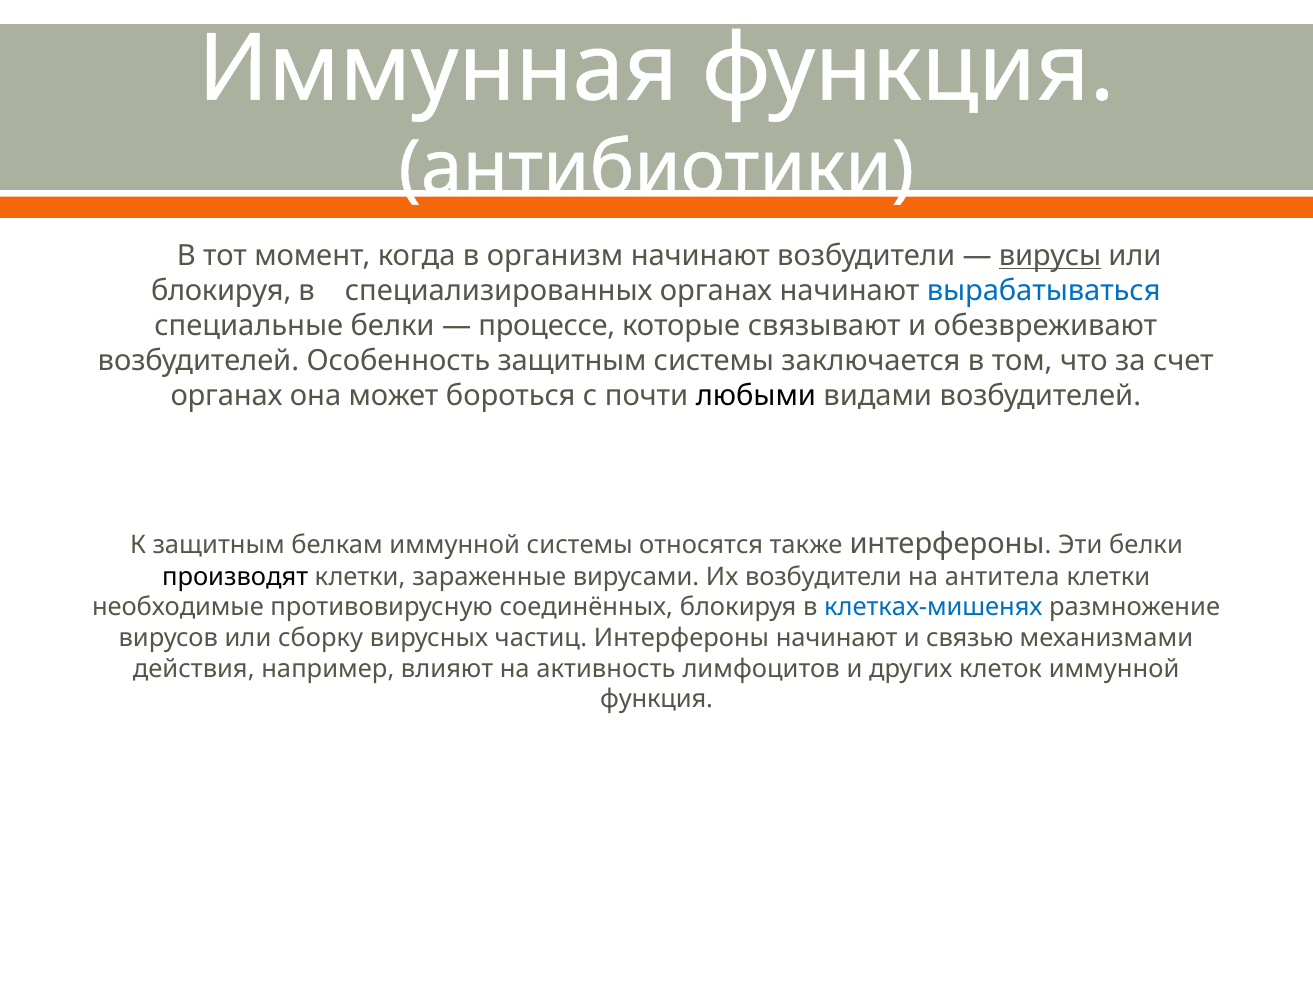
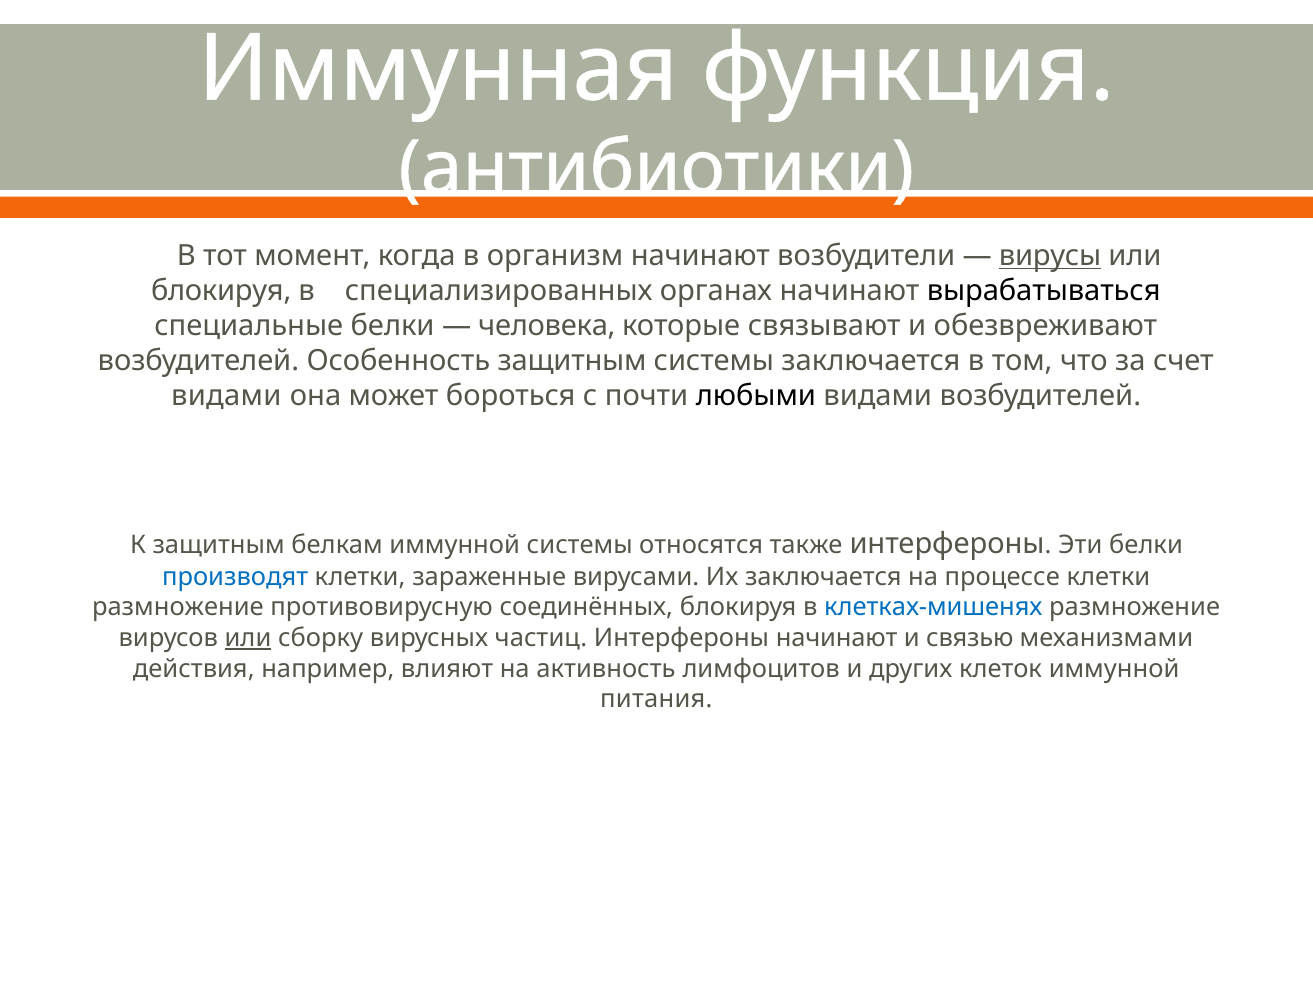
вырабатываться colour: blue -> black (1044, 291)
процессе: процессе -> человека (547, 326)
органах: органах -> видами (226, 396)
производят colour: black -> blue (235, 576)
Их возбудители: возбудители -> заключается (823, 576)
антитела: антитела -> процессе (1002, 576)
необходимые: необходимые -> размножение (178, 607)
или underline: none -> present (248, 638)
функция: функция -> питания (656, 699)
